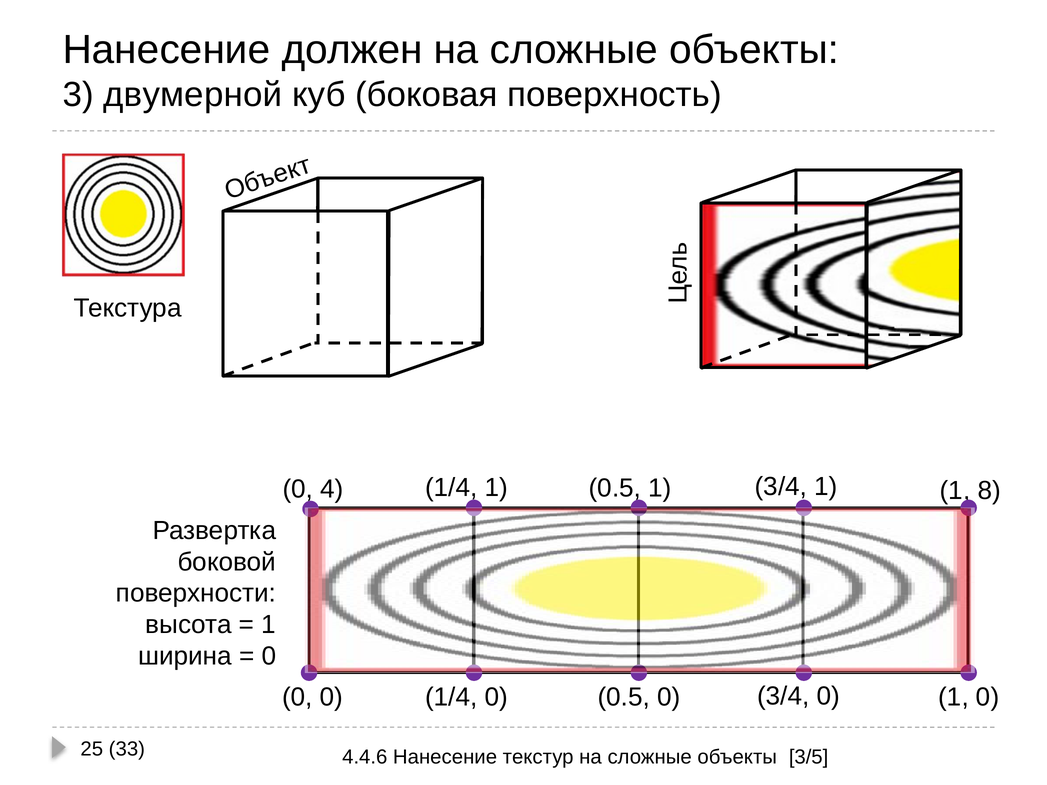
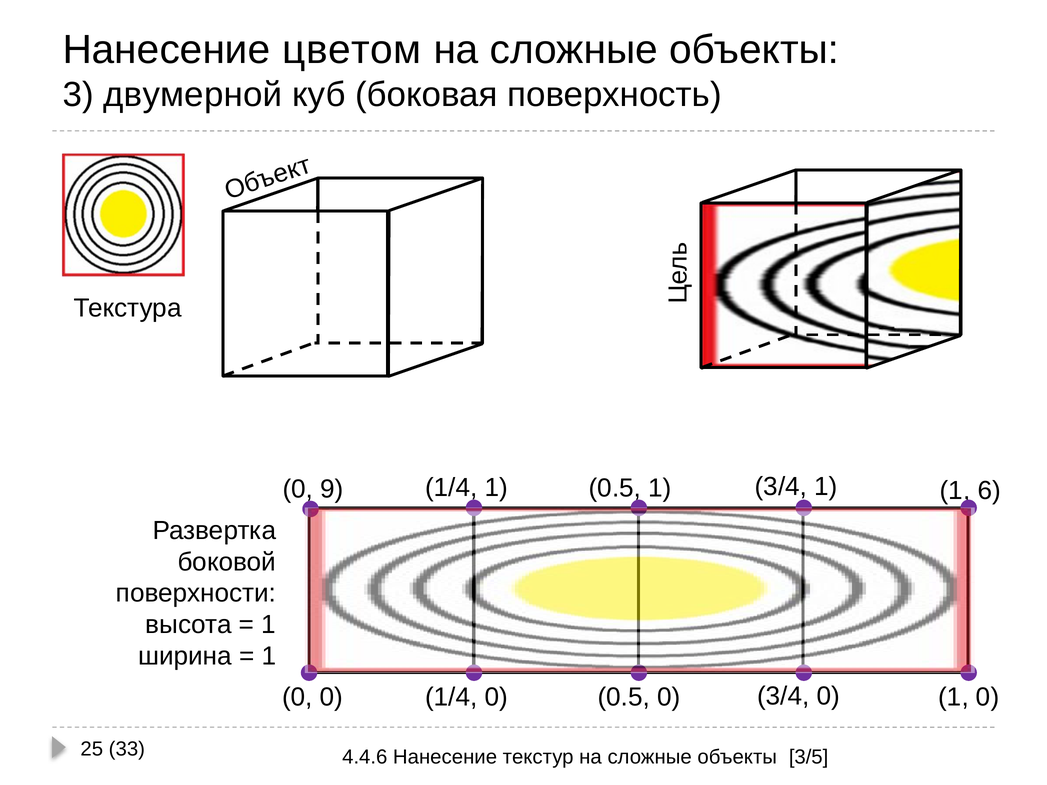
должен: должен -> цветом (352, 50)
8: 8 -> 6 (989, 491)
4: 4 -> 9 (332, 489)
0: 0 -> 1 (269, 656)
